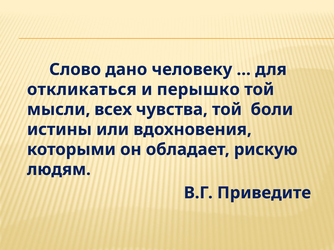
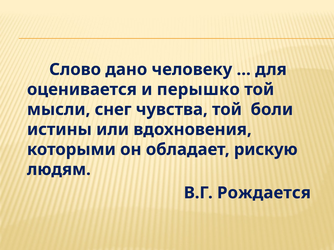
откликаться: откликаться -> оценивается (82, 90)
всех: всех -> снег (113, 110)
Приведите: Приведите -> Рождается (264, 193)
